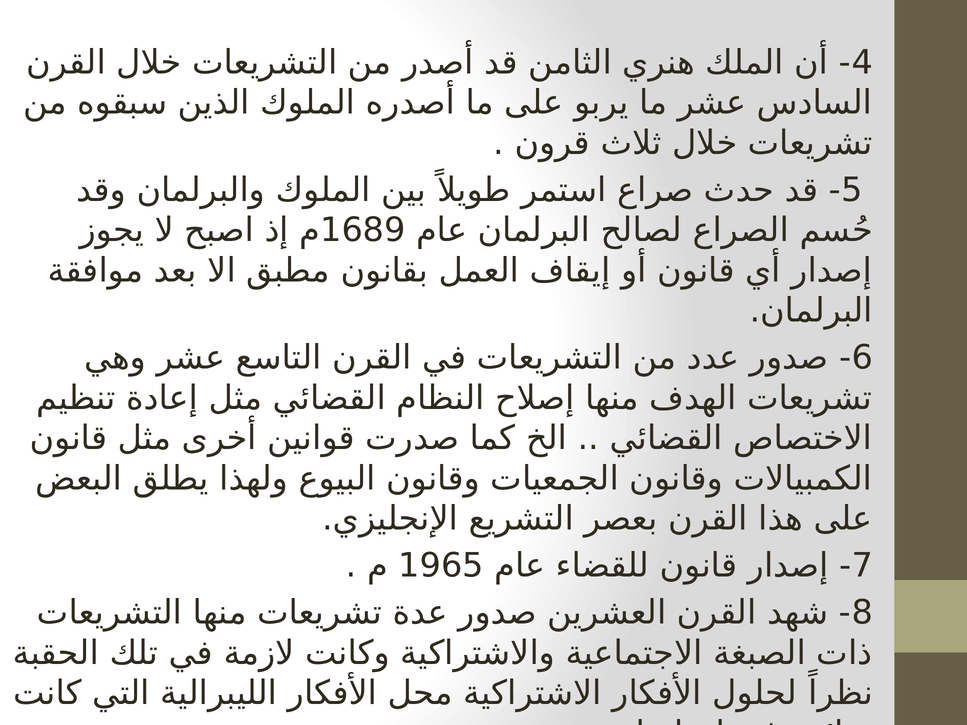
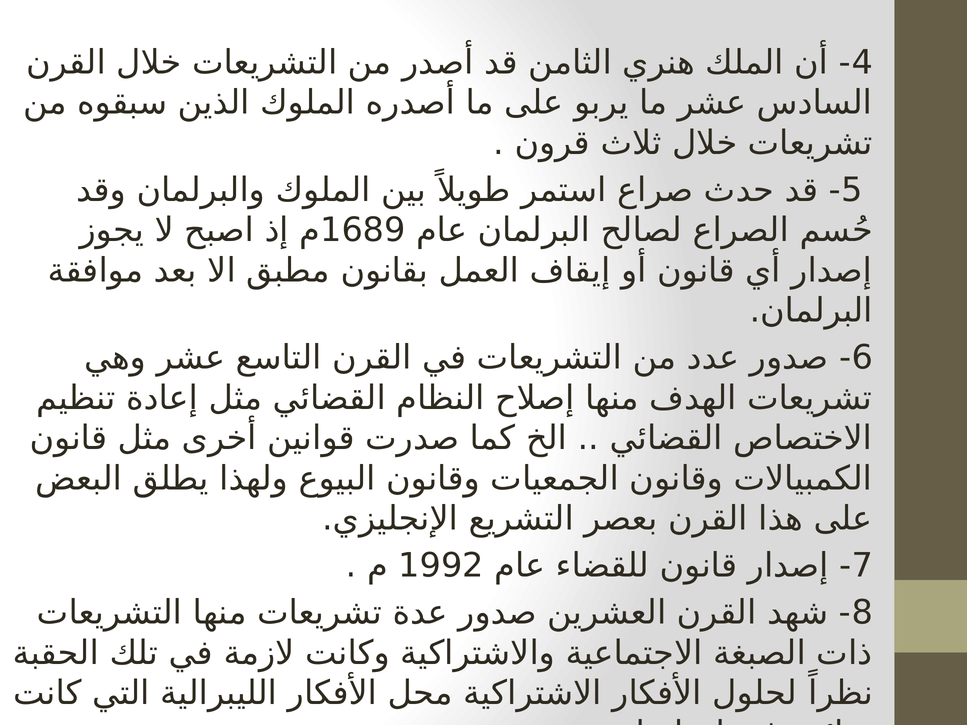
1965: 1965 -> 1992 (441, 566)
